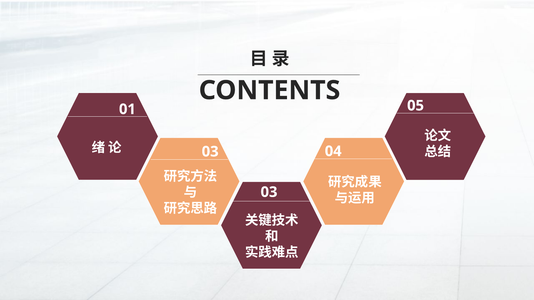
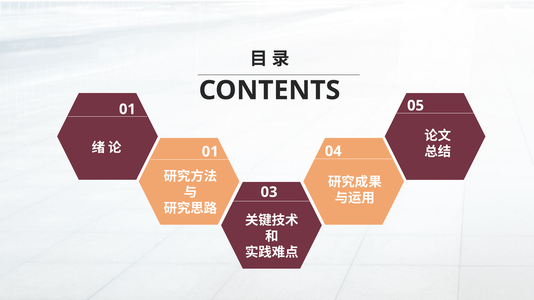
03: 03 -> 01 (210, 152)
